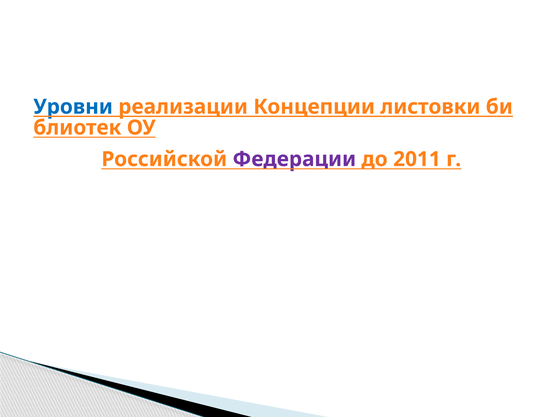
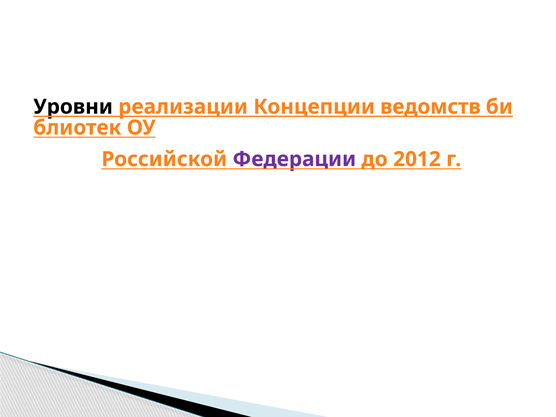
Уровни colour: blue -> black (73, 107)
листовки: листовки -> ведомств (430, 107)
2011: 2011 -> 2012 (417, 159)
